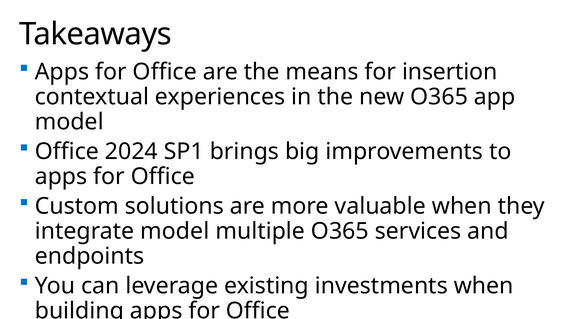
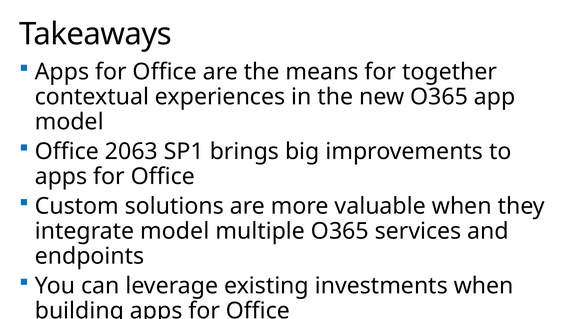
insertion: insertion -> together (450, 72)
2024: 2024 -> 2063 (131, 151)
